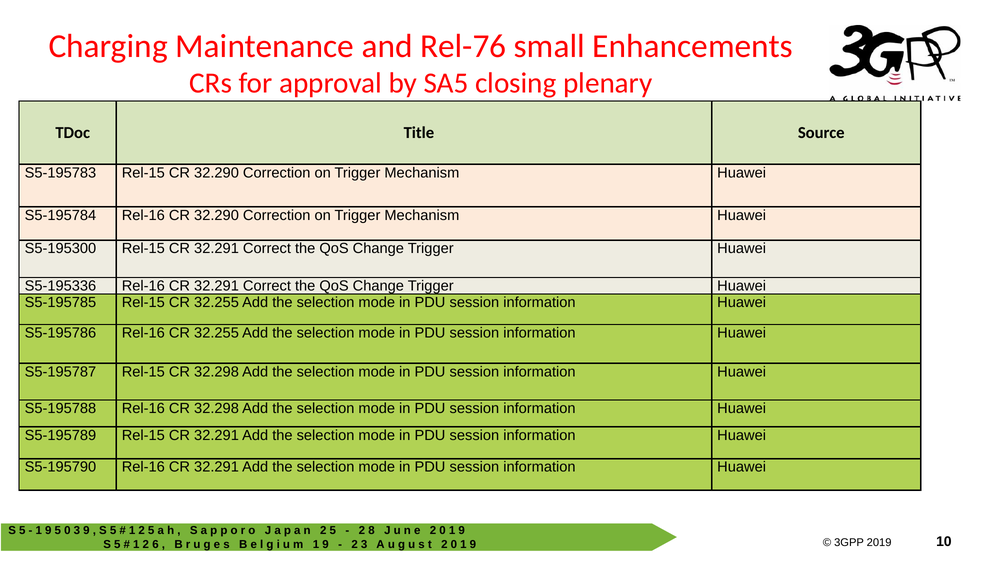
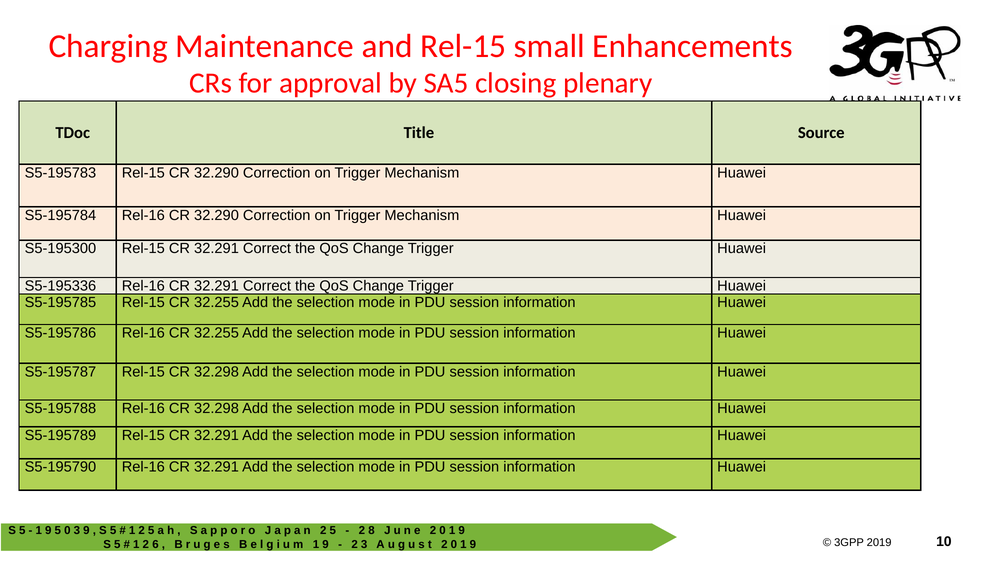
and Rel-76: Rel-76 -> Rel-15 (463, 46)
